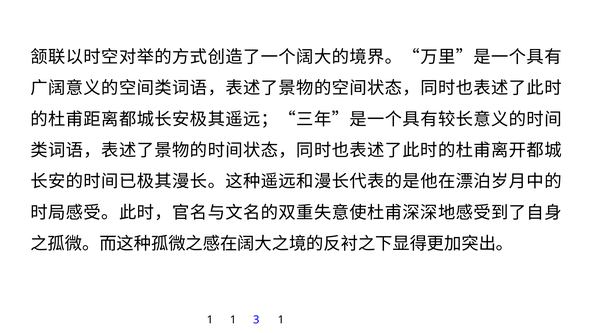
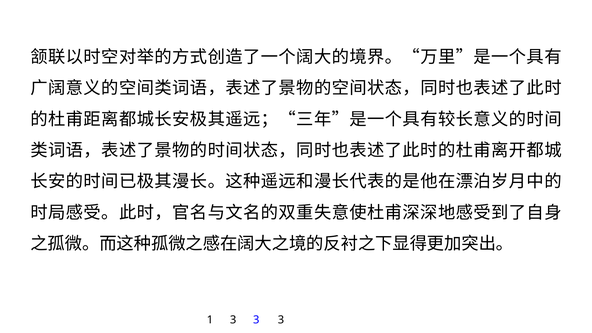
1 1: 1 -> 3 (233, 320)
1: 1 -> 3 (281, 320)
